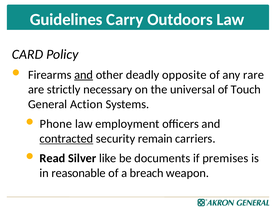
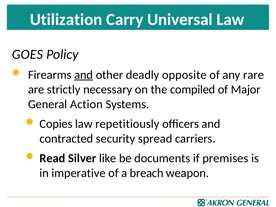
Guidelines: Guidelines -> Utilization (66, 20)
Outdoors: Outdoors -> Universal (180, 20)
CARD: CARD -> GOES (27, 54)
universal: universal -> compiled (193, 90)
Touch: Touch -> Major (246, 90)
Phone: Phone -> Copies (56, 124)
employment: employment -> repetitiously (127, 124)
contracted underline: present -> none (66, 139)
remain: remain -> spread (155, 139)
reasonable: reasonable -> imperative (79, 173)
